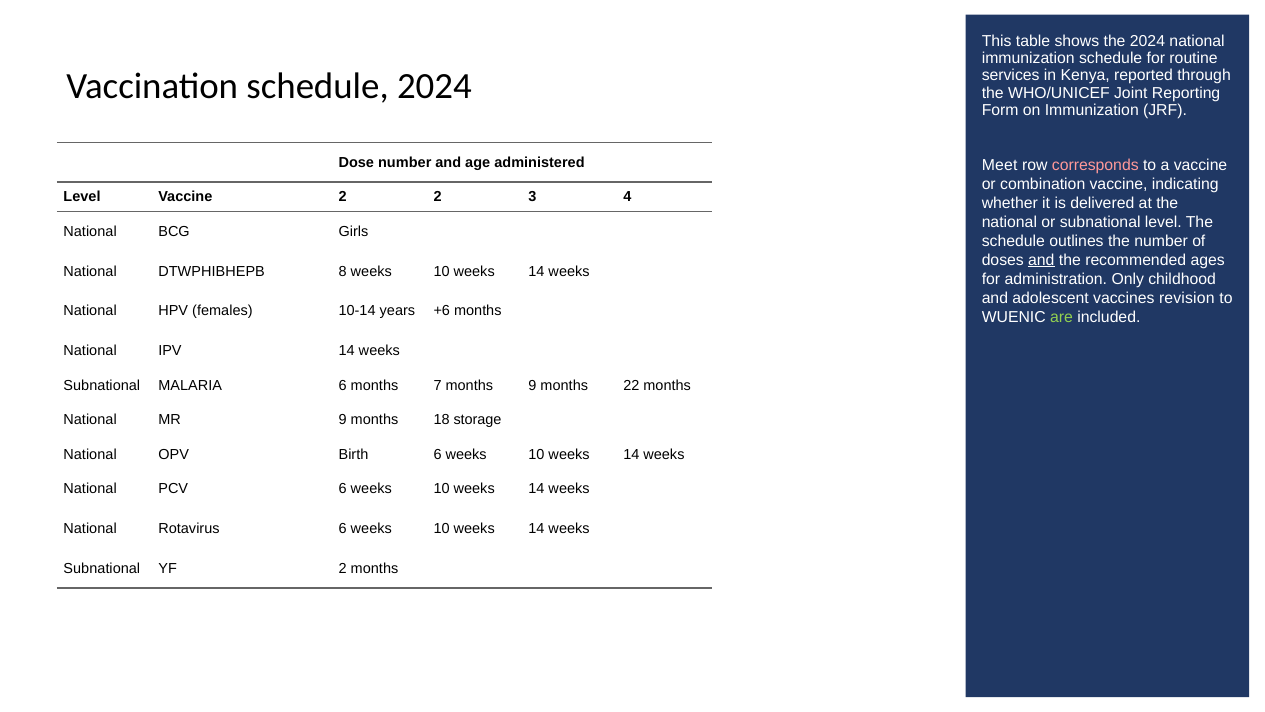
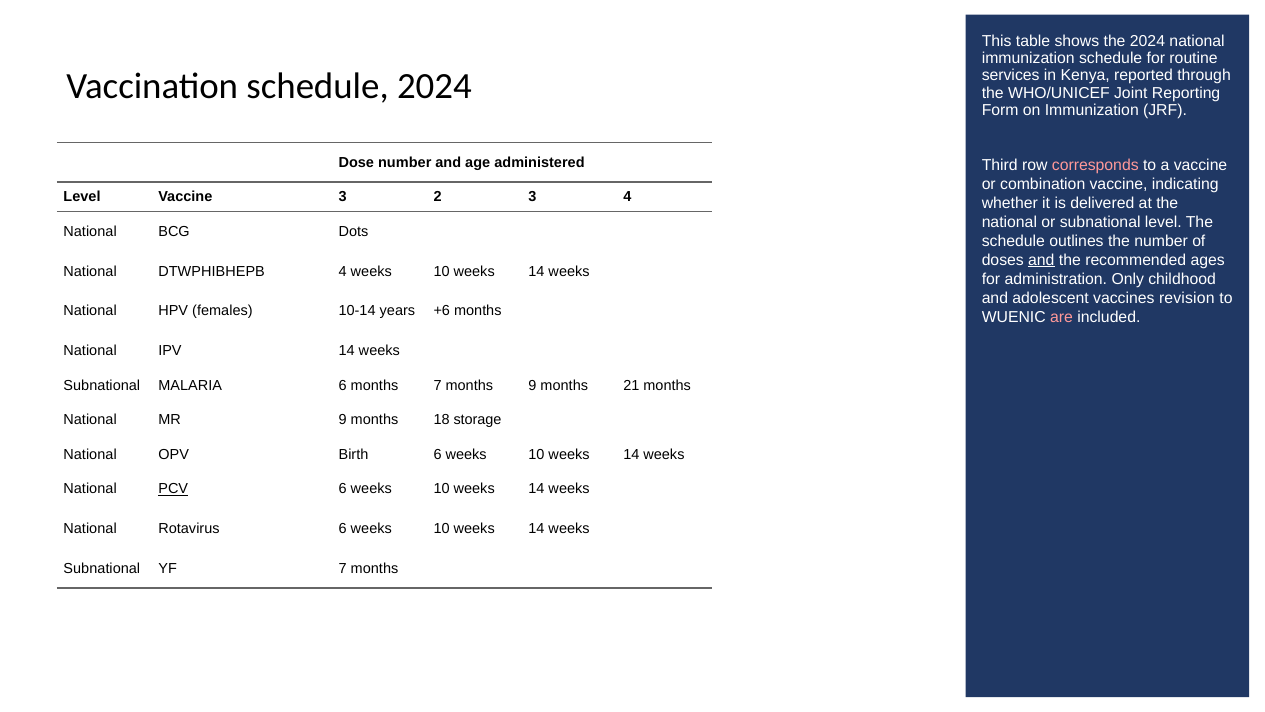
Meet: Meet -> Third (1000, 165)
Vaccine 2: 2 -> 3 (343, 197)
Girls: Girls -> Dots (354, 232)
DTWPHIBHEPB 8: 8 -> 4 (343, 271)
are colour: light green -> pink (1062, 317)
22: 22 -> 21 (631, 385)
PCV underline: none -> present (173, 489)
YF 2: 2 -> 7 (343, 568)
